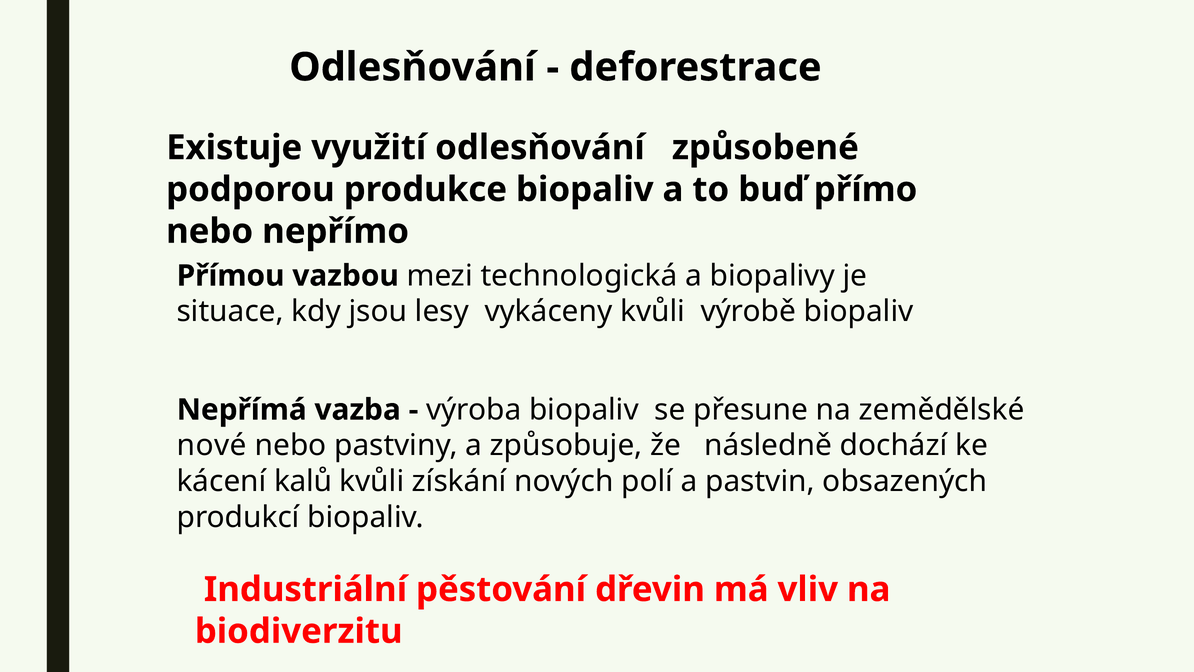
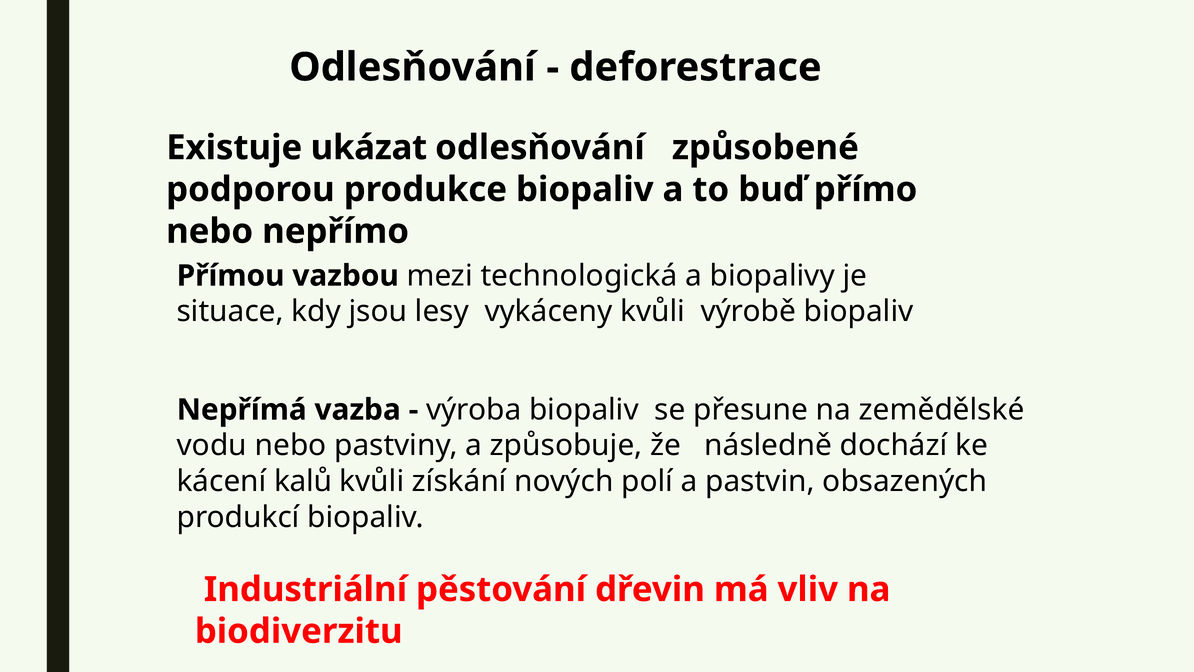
využití: využití -> ukázat (369, 148)
nové: nové -> vodu (212, 445)
